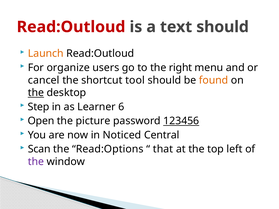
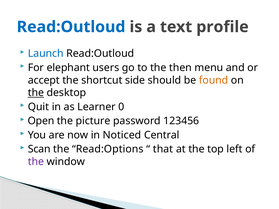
Read:Outloud colour: red -> blue (71, 27)
text should: should -> profile (222, 27)
Launch colour: orange -> blue (46, 54)
organize: organize -> elephant (68, 68)
right: right -> then (180, 68)
cancel: cancel -> accept (44, 80)
tool: tool -> side (135, 80)
Step: Step -> Quit (38, 107)
6: 6 -> 0 (121, 107)
123456 underline: present -> none (181, 121)
